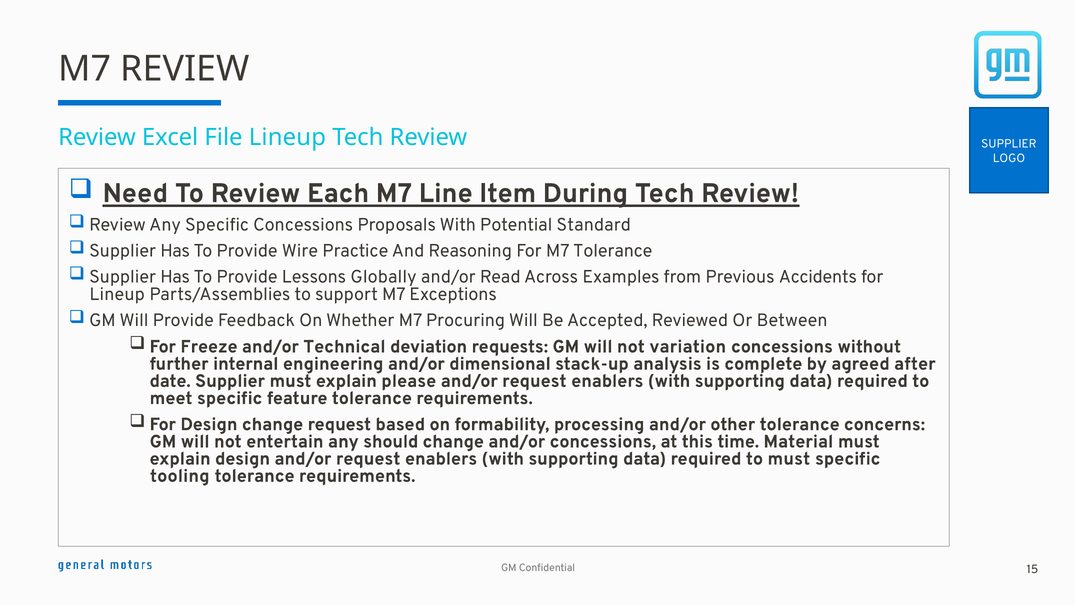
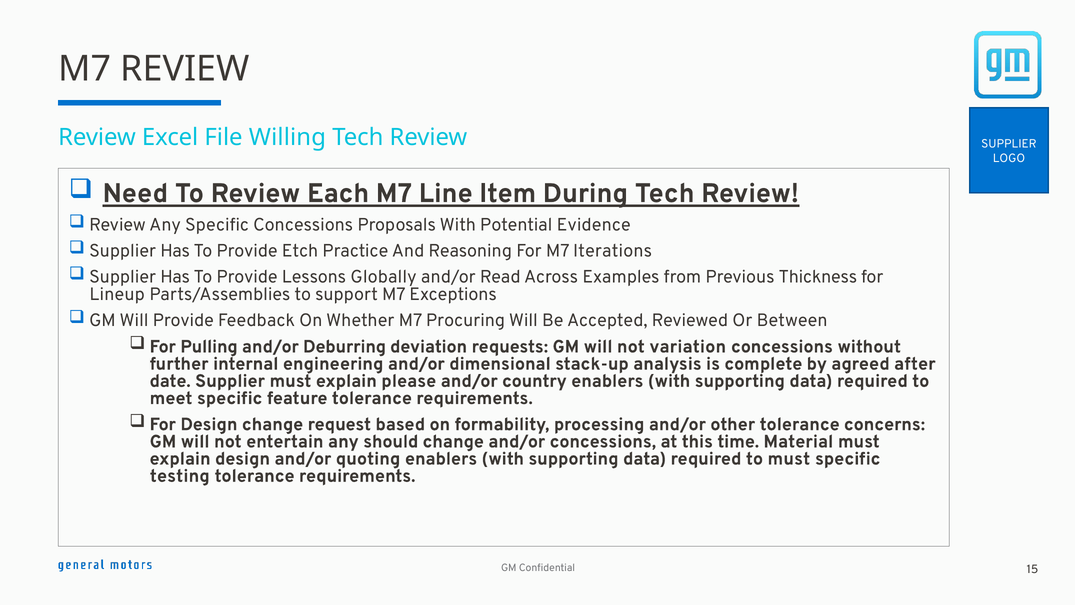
File Lineup: Lineup -> Willing (287, 138)
Standard: Standard -> Evidence (594, 225)
Wire: Wire -> Etch (300, 251)
M7 Tolerance: Tolerance -> Iterations (613, 251)
Accidents: Accidents -> Thickness (818, 277)
Freeze: Freeze -> Pulling (209, 346)
Technical: Technical -> Deburring (345, 346)
request: request -> country (534, 381)
design and/or request: request -> quoting (368, 458)
tooling: tooling -> testing (180, 476)
